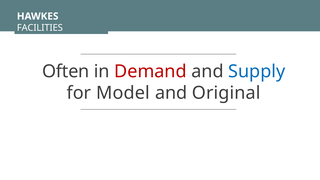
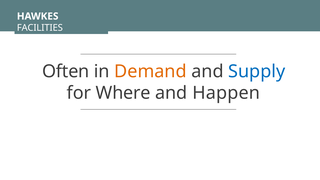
Demand colour: red -> orange (150, 71)
Model: Model -> Where (123, 93)
Original: Original -> Happen (226, 93)
